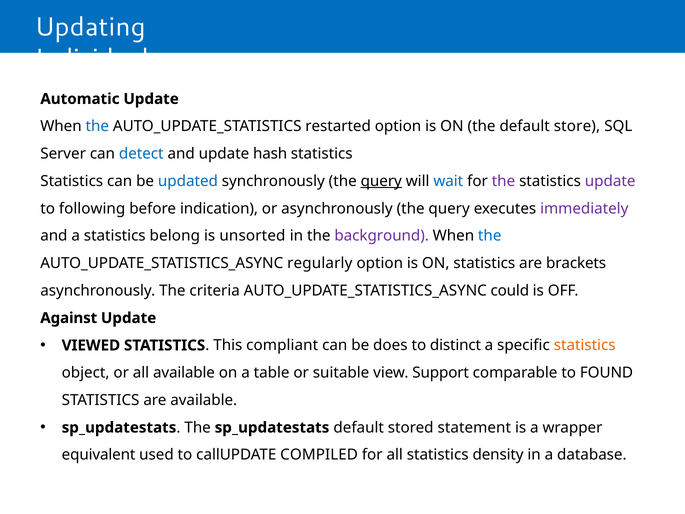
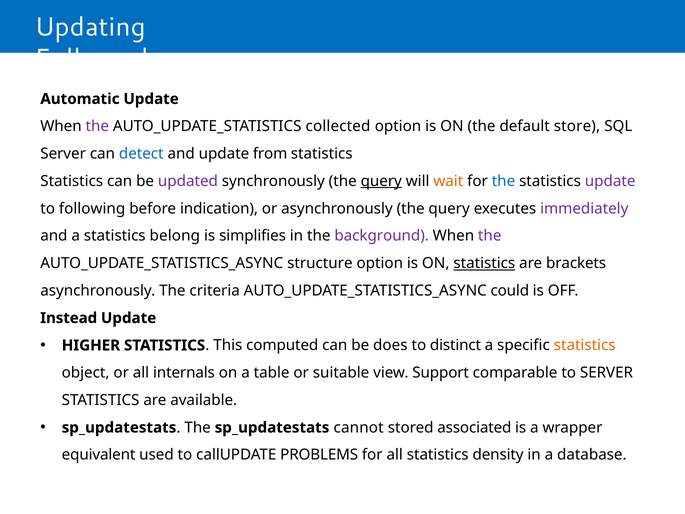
Individual: Individual -> Followed (91, 58)
the colour: blue -> purple (97, 126)
restarted: restarted -> collected (338, 126)
hash: hash -> from (270, 154)
updated colour: blue -> purple (188, 181)
wait colour: blue -> orange (448, 181)
the colour: purple -> blue (503, 181)
unsorted: unsorted -> simplifies (253, 236)
the colour: blue -> purple (490, 236)
regularly: regularly -> structure (320, 263)
statistics underline: none -> present (484, 263)
Against: Against -> Instead (69, 318)
VIEWED: VIEWED -> HIGHER (91, 345)
compliant: compliant -> computed (282, 345)
all available: available -> internals (184, 373)
to FOUND: FOUND -> SERVER (606, 373)
sp_updatestats default: default -> cannot (359, 427)
statement: statement -> associated (474, 427)
COMPILED: COMPILED -> PROBLEMS (319, 455)
